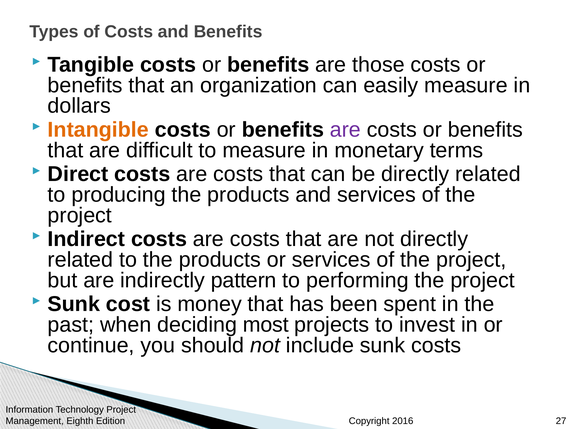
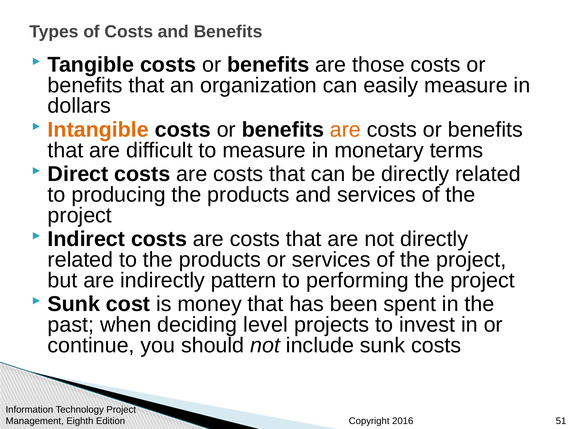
are colour: purple -> orange (345, 130)
most: most -> level (266, 325)
27: 27 -> 51 (561, 421)
